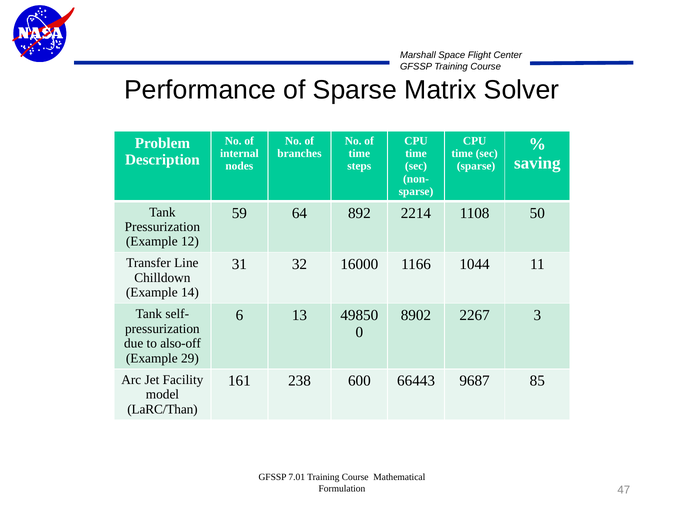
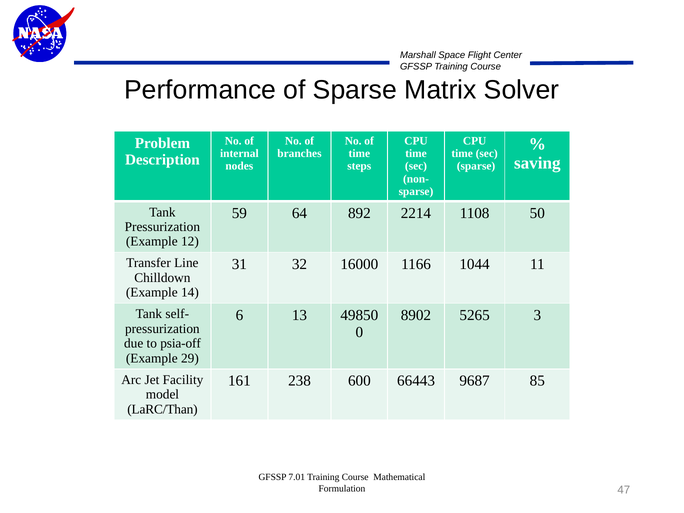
2267: 2267 -> 5265 (475, 315)
also-off: also-off -> psia-off (181, 343)
